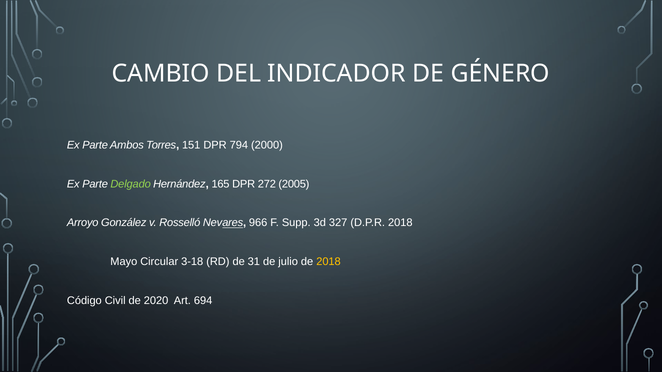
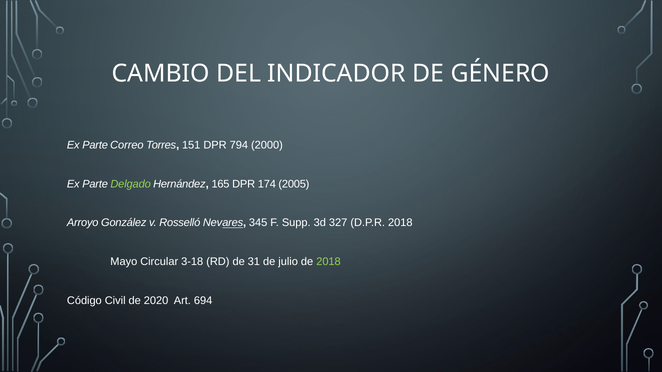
Ambos: Ambos -> Correo (127, 145)
272: 272 -> 174 (267, 184)
966: 966 -> 345 (258, 223)
2018 colour: yellow -> light green (329, 262)
